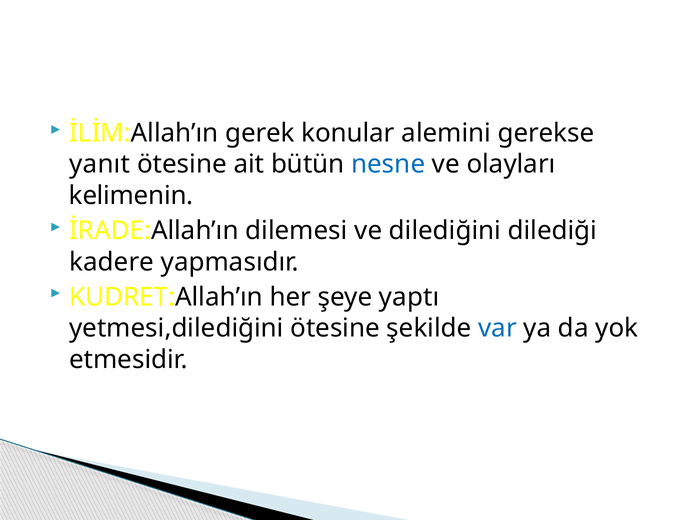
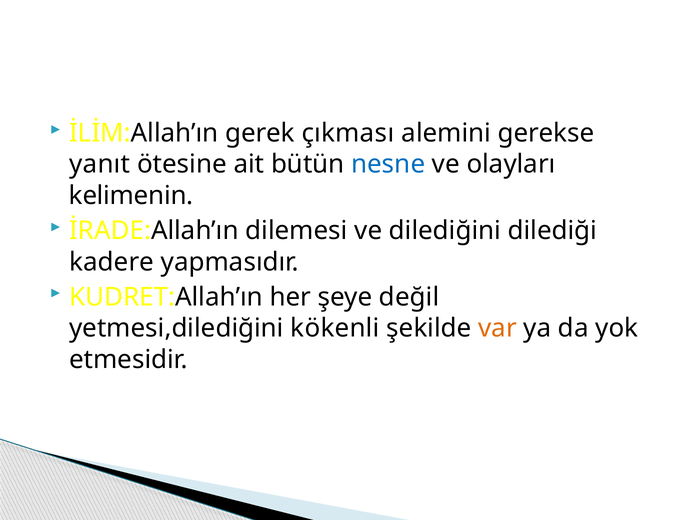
konular: konular -> çıkması (348, 133)
yaptı: yaptı -> değil (409, 297)
yetmesi,dilediğini ötesine: ötesine -> kökenli (335, 328)
var colour: blue -> orange (498, 328)
